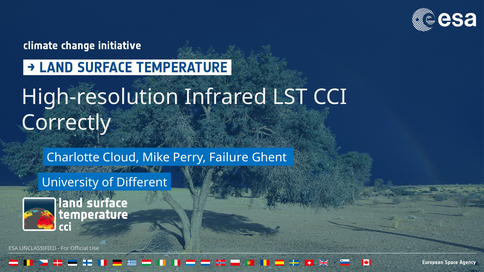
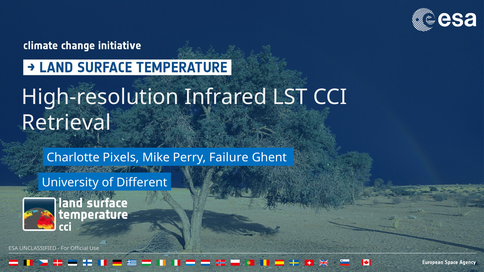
Correctly: Correctly -> Retrieval (66, 123)
Cloud: Cloud -> Pixels (121, 158)
